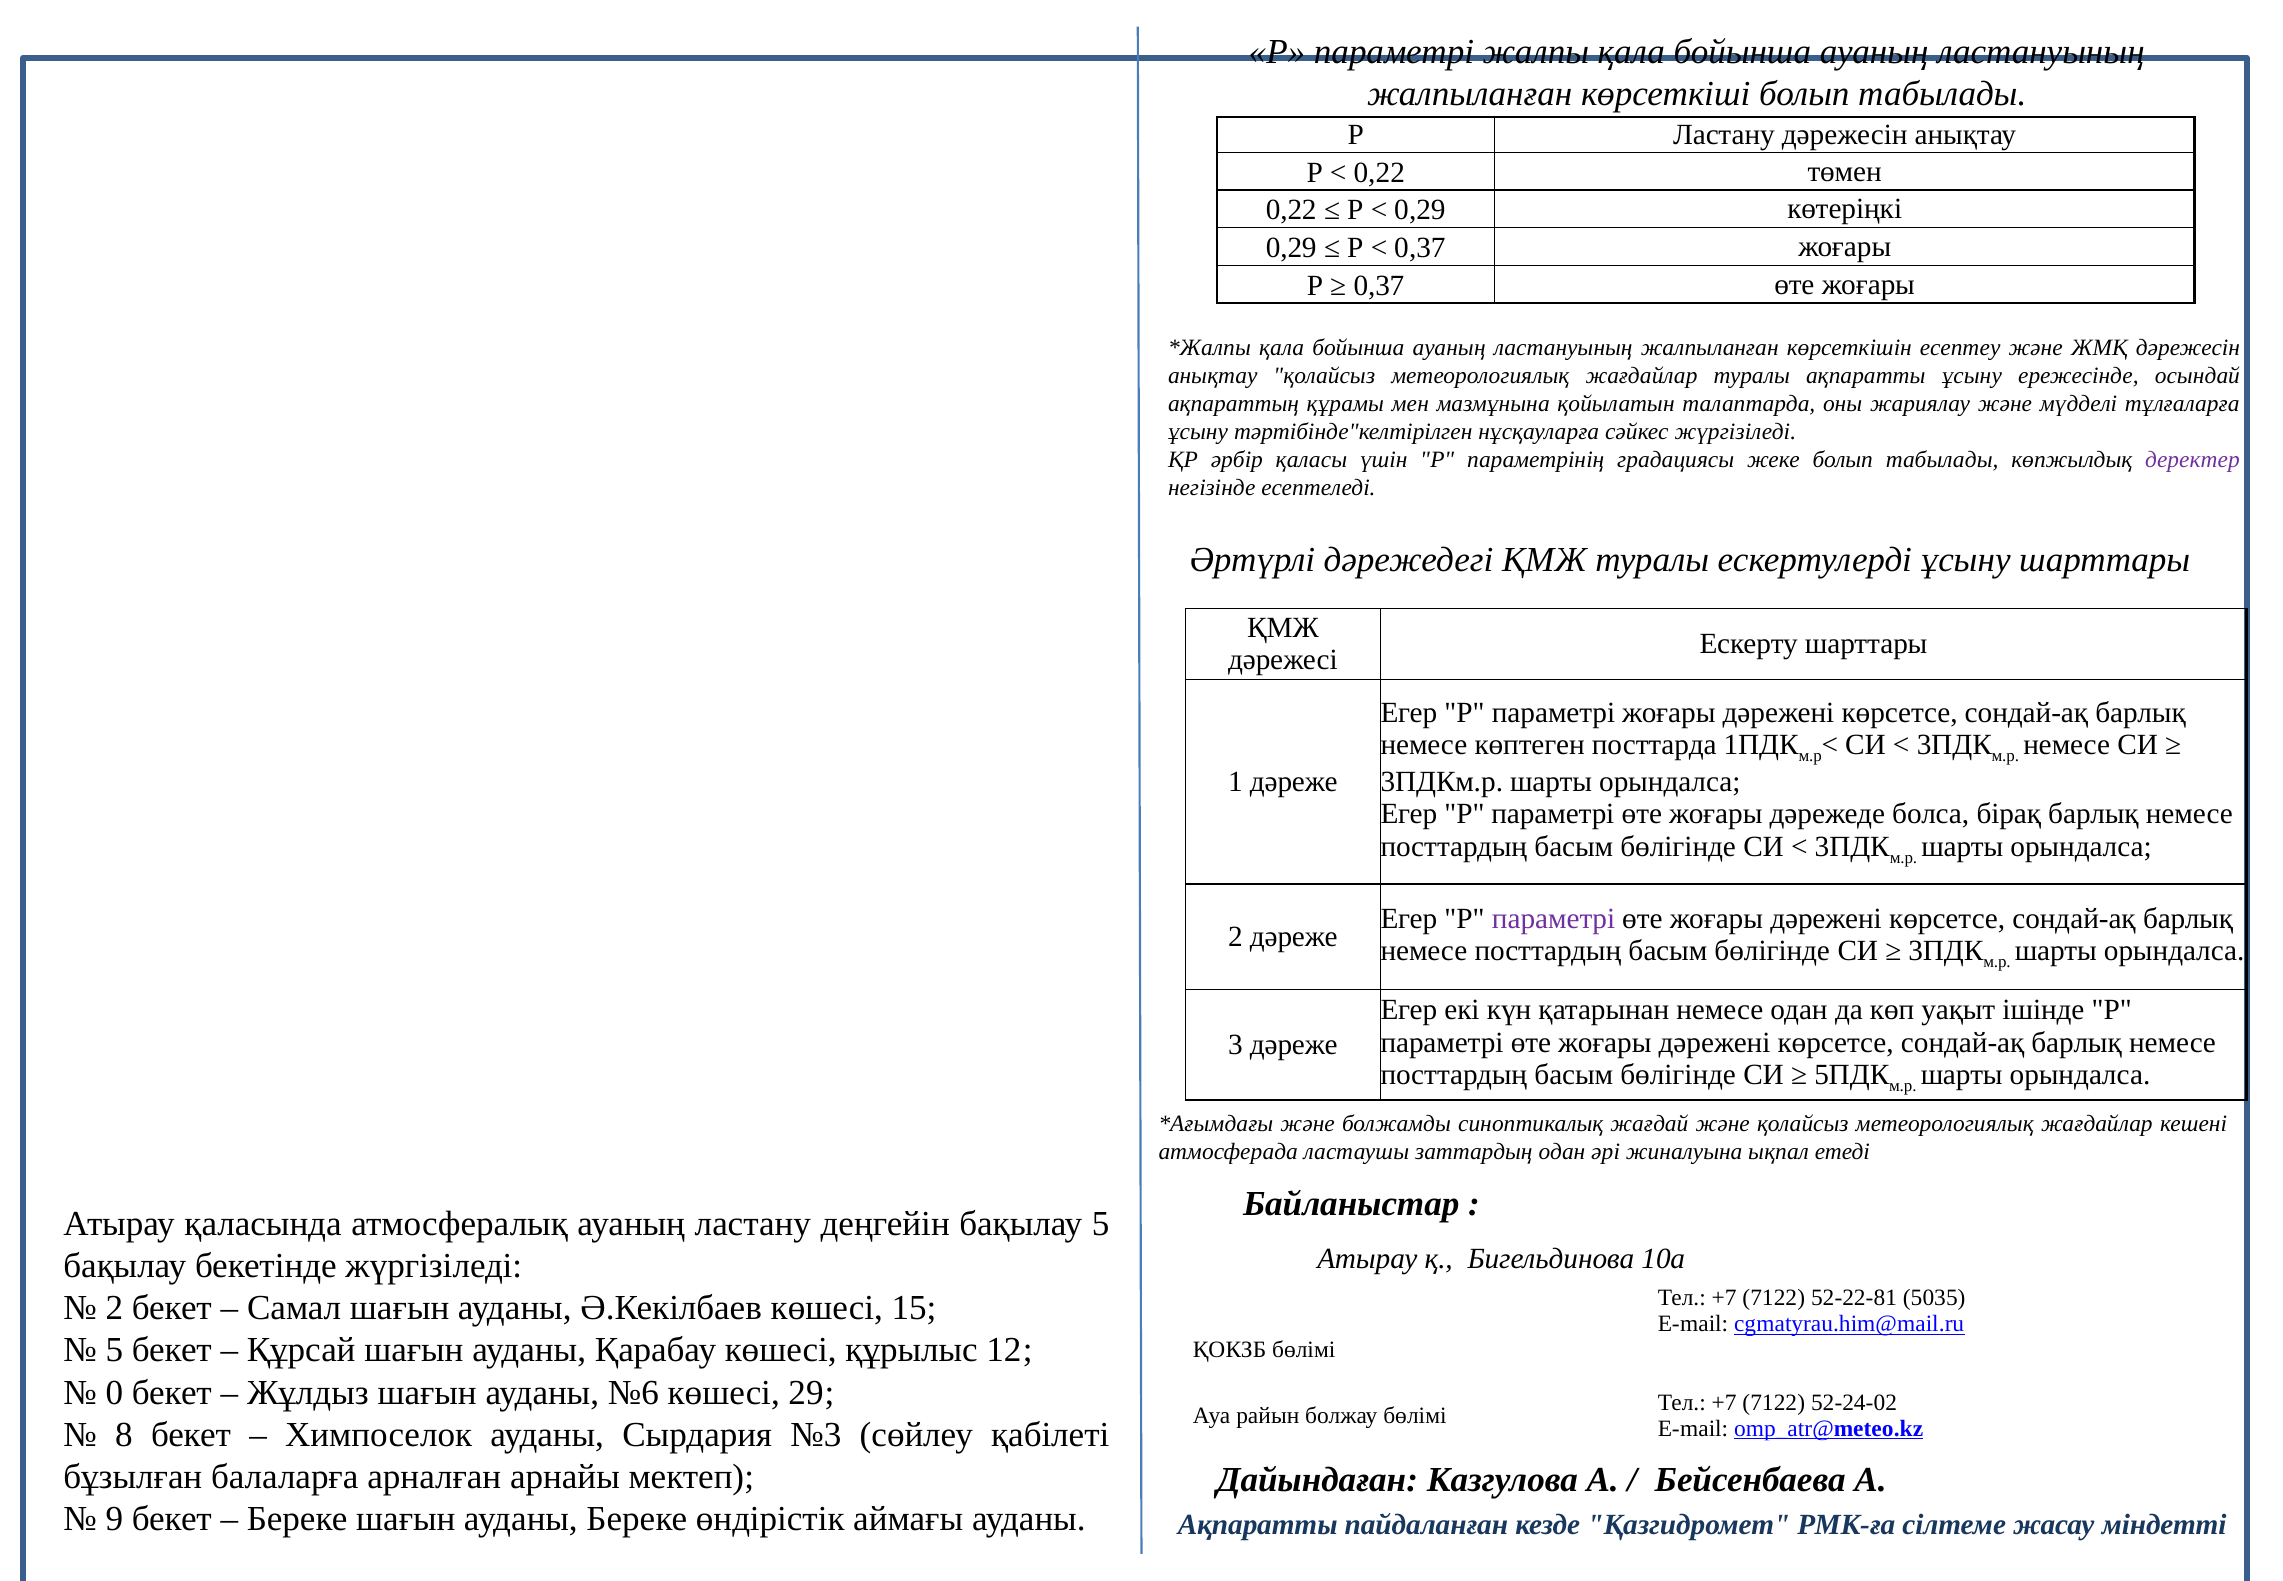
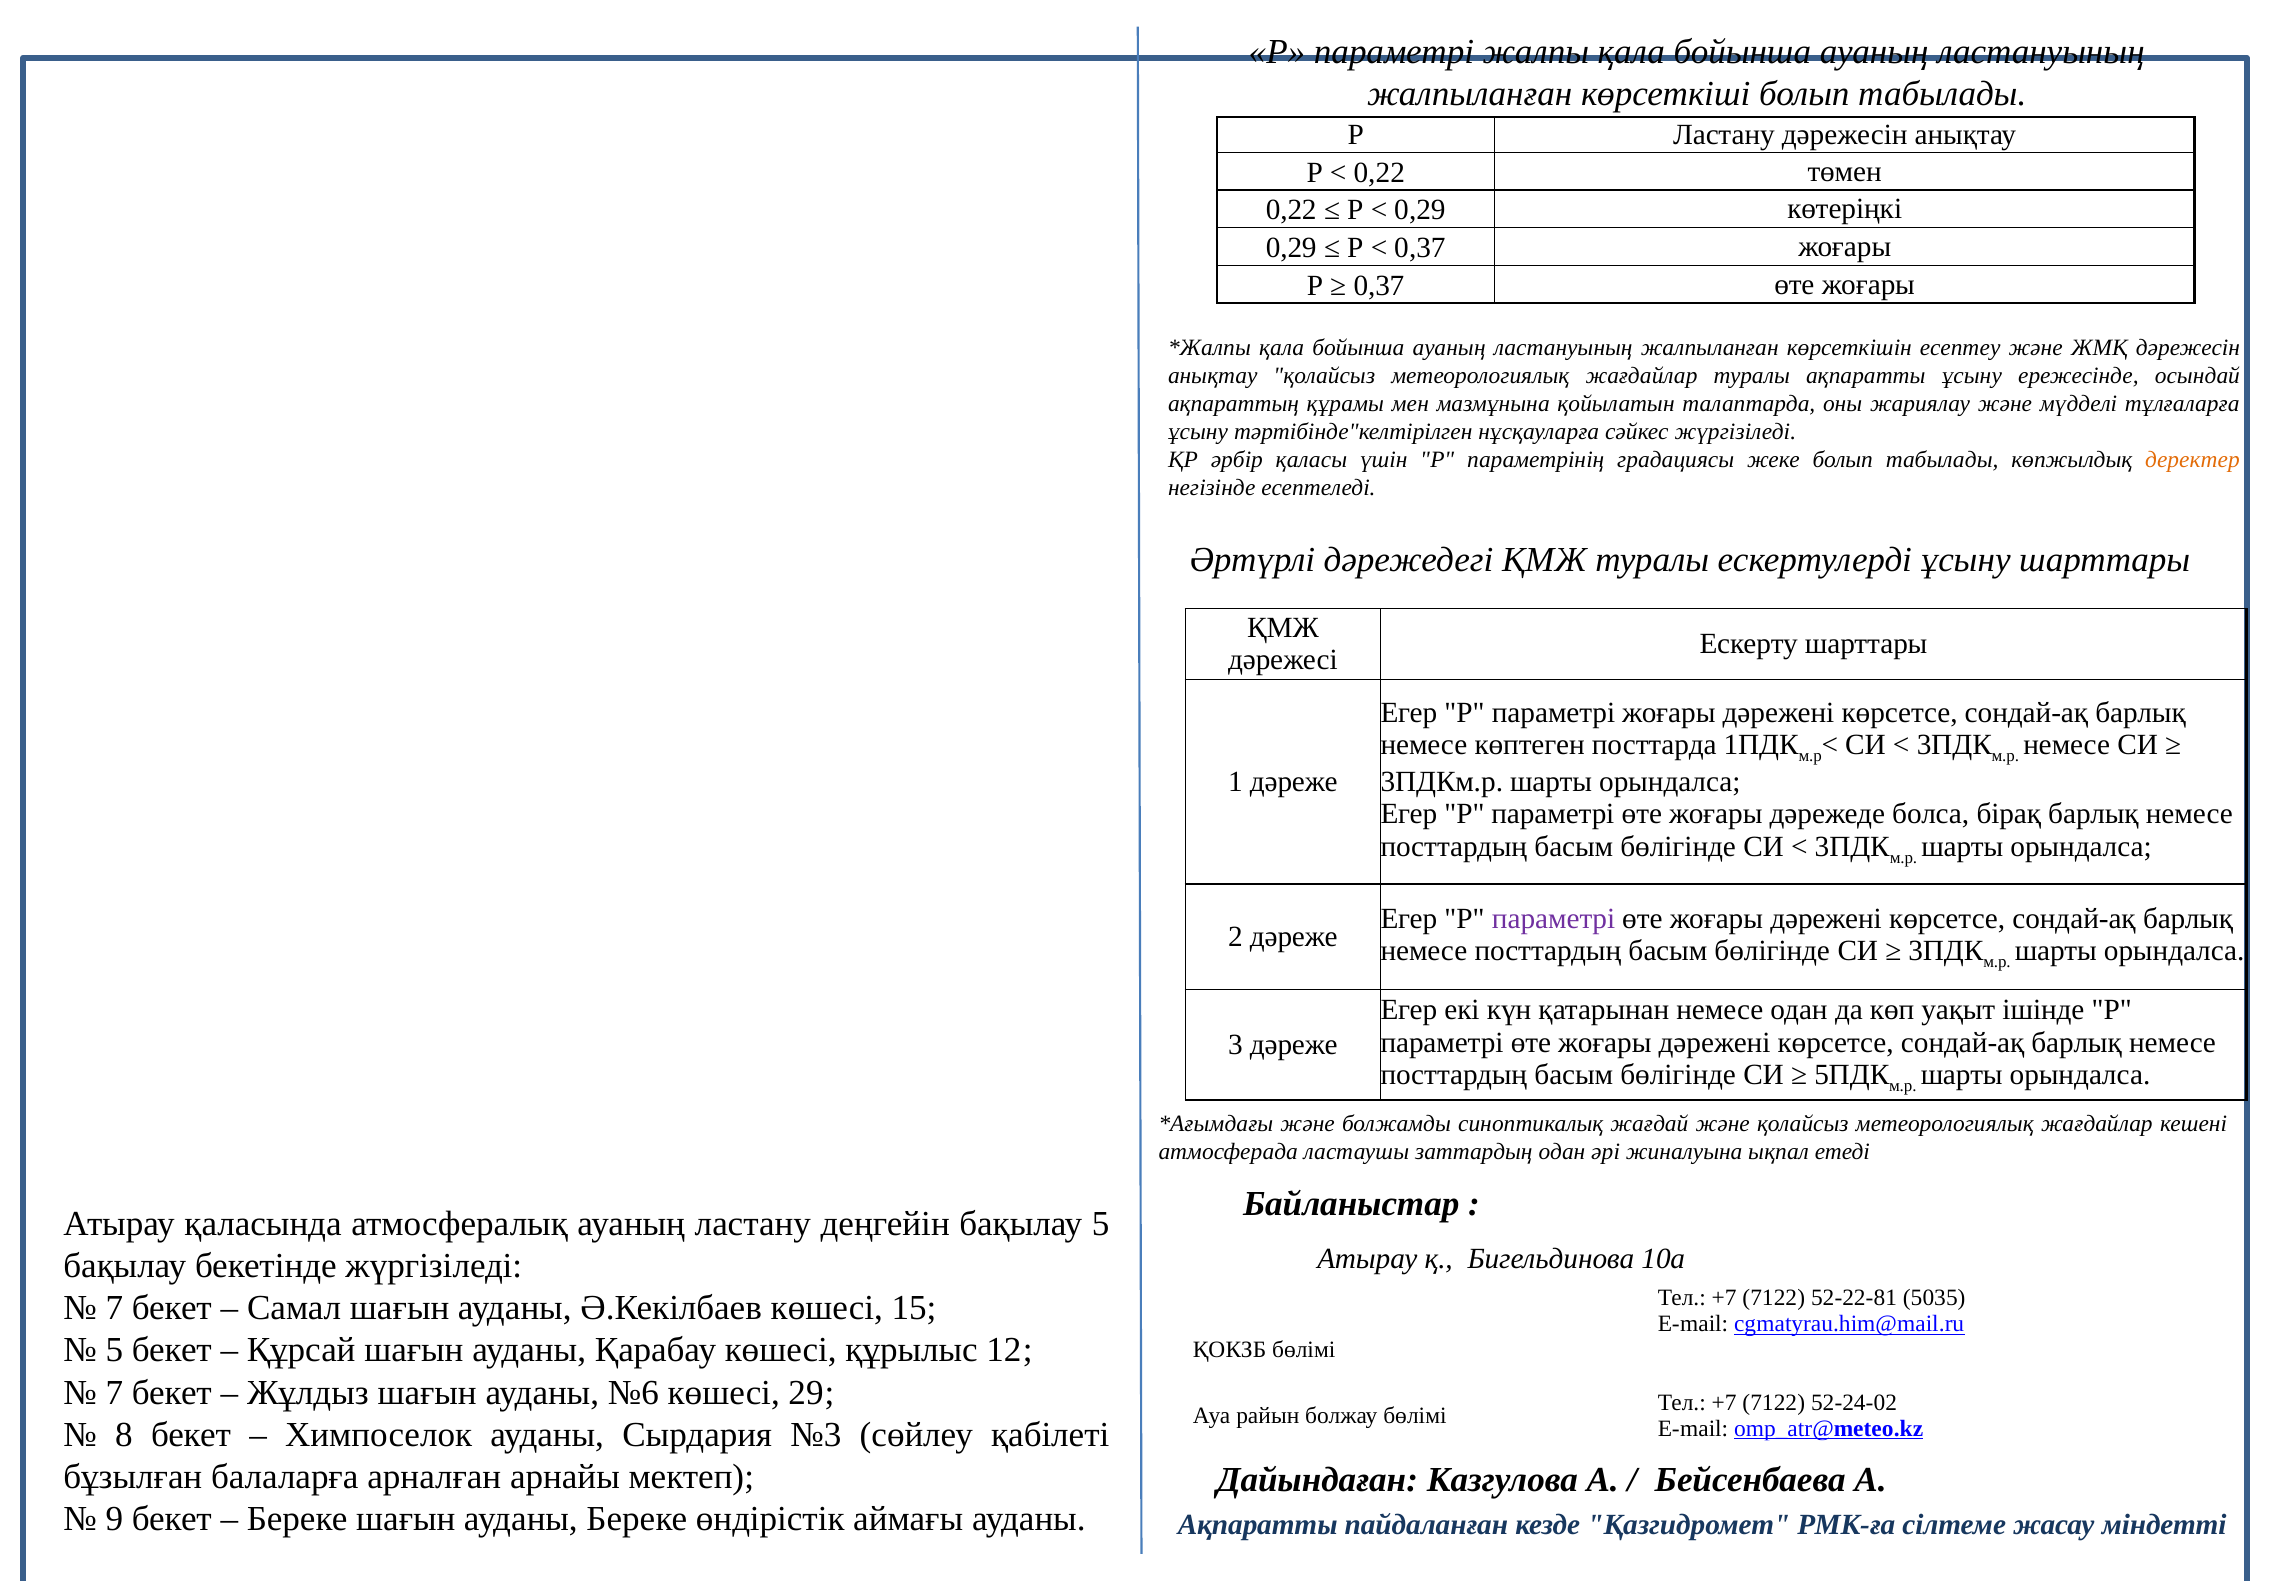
деректер colour: purple -> orange (2192, 460)
2: 2 -> 7 (114, 1308)
0: 0 -> 7 (114, 1392)
